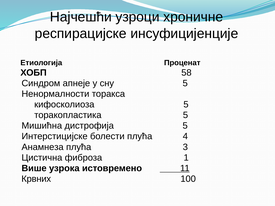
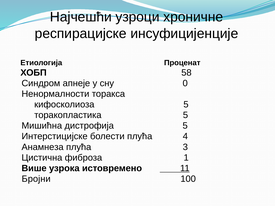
сну 5: 5 -> 0 (185, 83)
Крвних: Крвних -> Бројни (36, 179)
